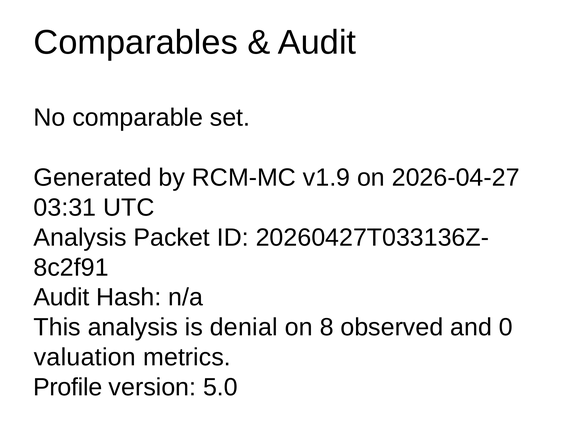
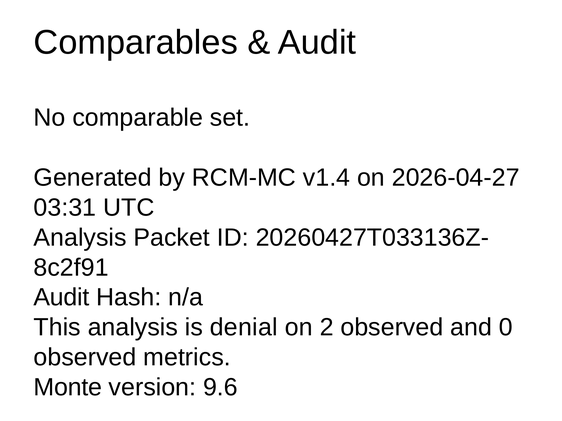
v1.9: v1.9 -> v1.4 (327, 178)
8: 8 -> 2 (327, 328)
valuation: valuation -> observed (85, 358)
Profile: Profile -> Monte (68, 388)
5.0: 5.0 -> 9.6 (220, 388)
